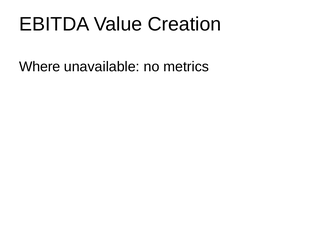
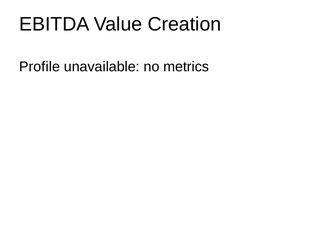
Where: Where -> Profile (40, 67)
